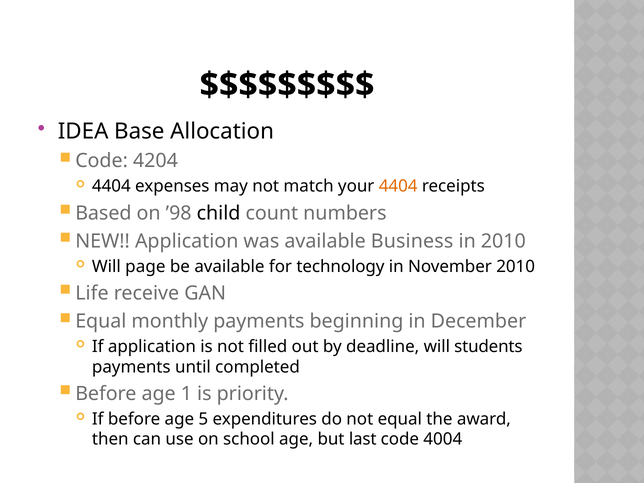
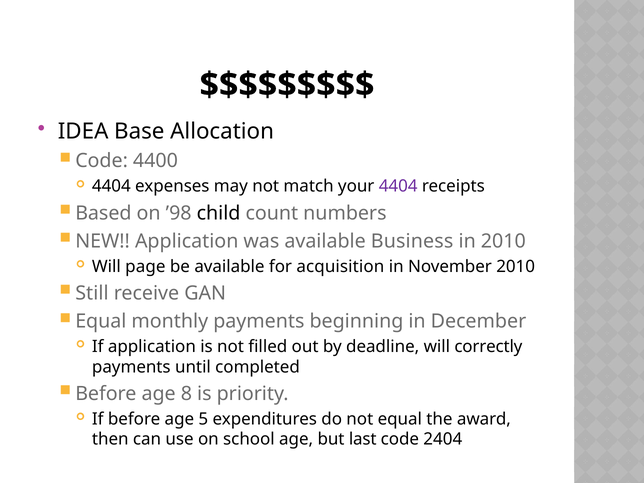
4204: 4204 -> 4400 (155, 161)
4404 colour: orange -> purple (398, 186)
technology: technology -> acquisition (340, 266)
Life: Life -> Still (92, 293)
students: students -> correctly (488, 347)
1: 1 -> 8 (186, 394)
4004: 4004 -> 2404 (443, 439)
